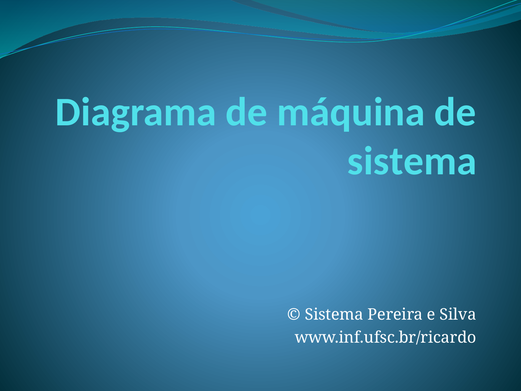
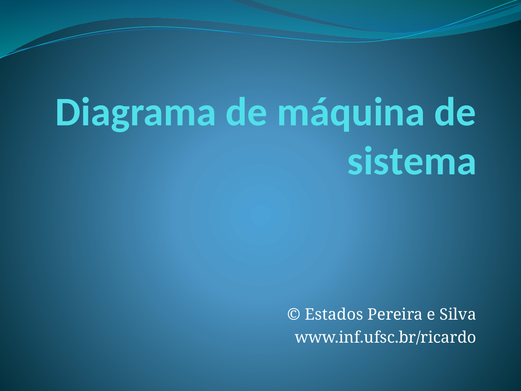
Sistema: Sistema -> Estados (334, 314)
